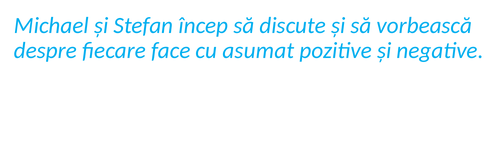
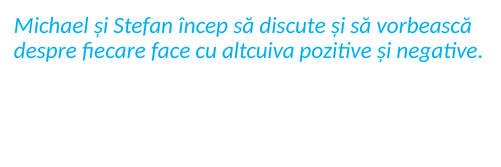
asumat: asumat -> altcuiva (259, 50)
